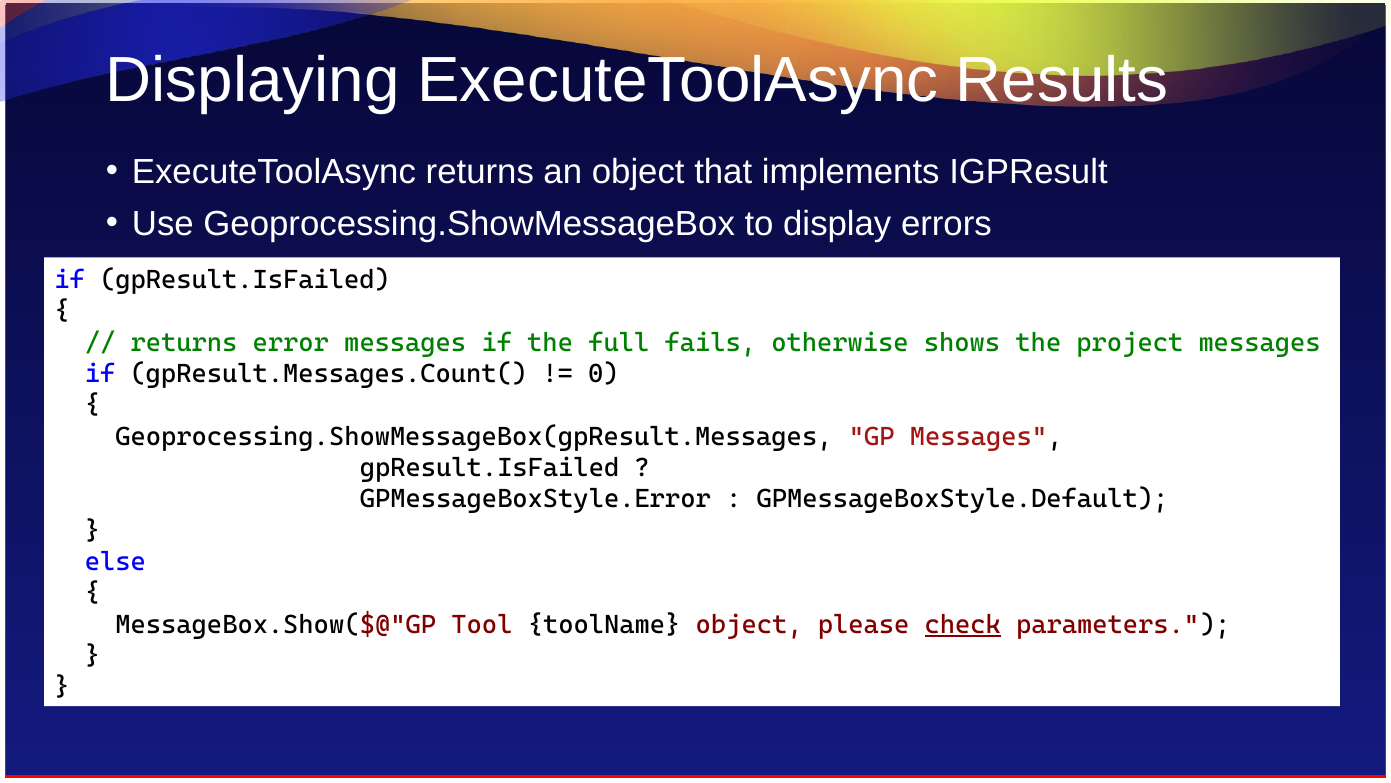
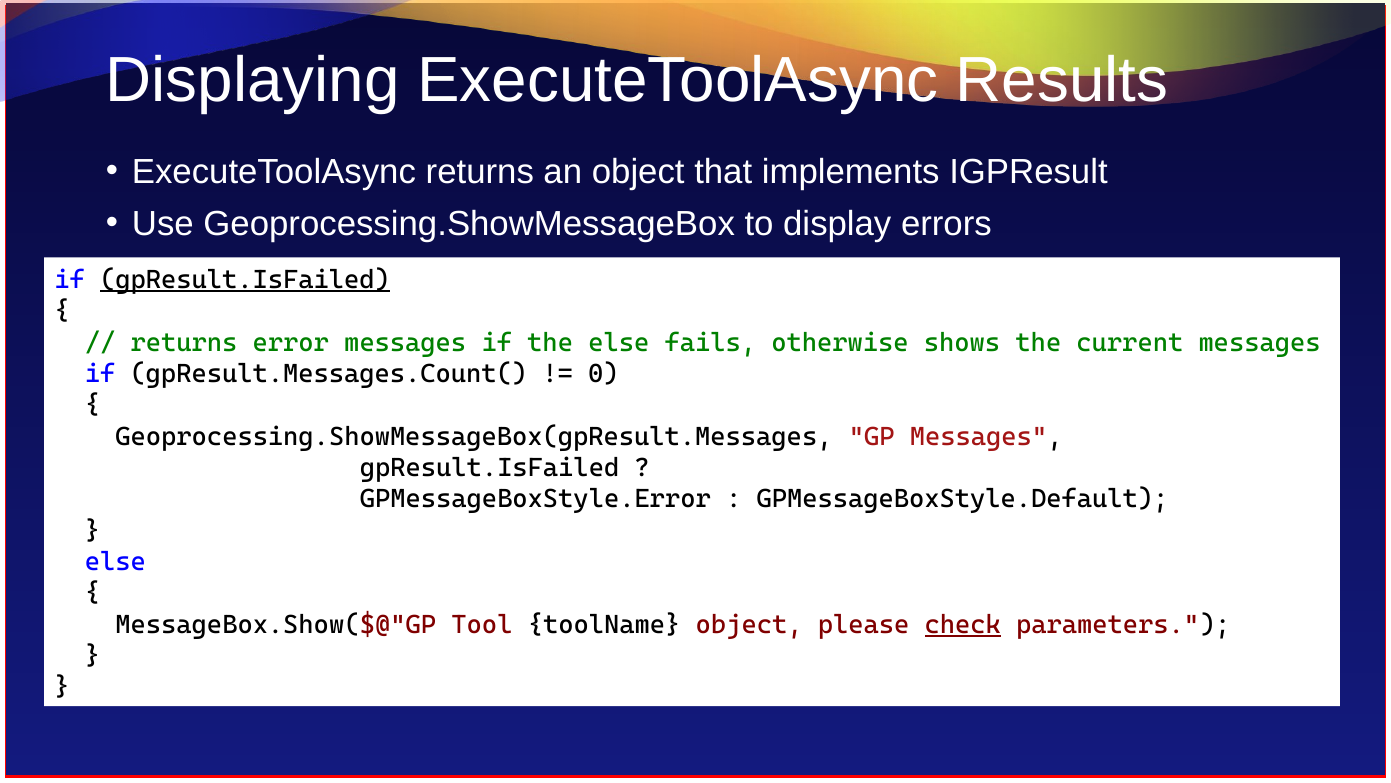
gpResult.IsFailed underline: none -> present (245, 280)
the full: full -> else (619, 342)
project: project -> current (1130, 342)
